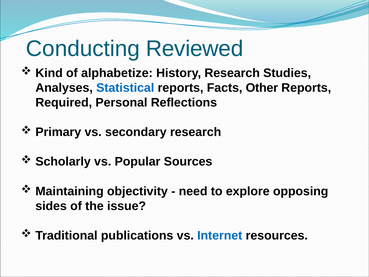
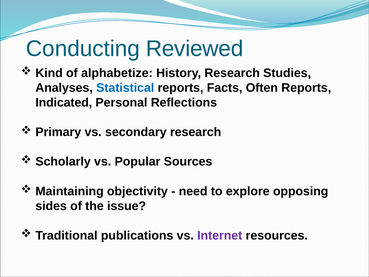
Other: Other -> Often (262, 88)
Required: Required -> Indicated (64, 102)
Internet colour: blue -> purple (220, 235)
